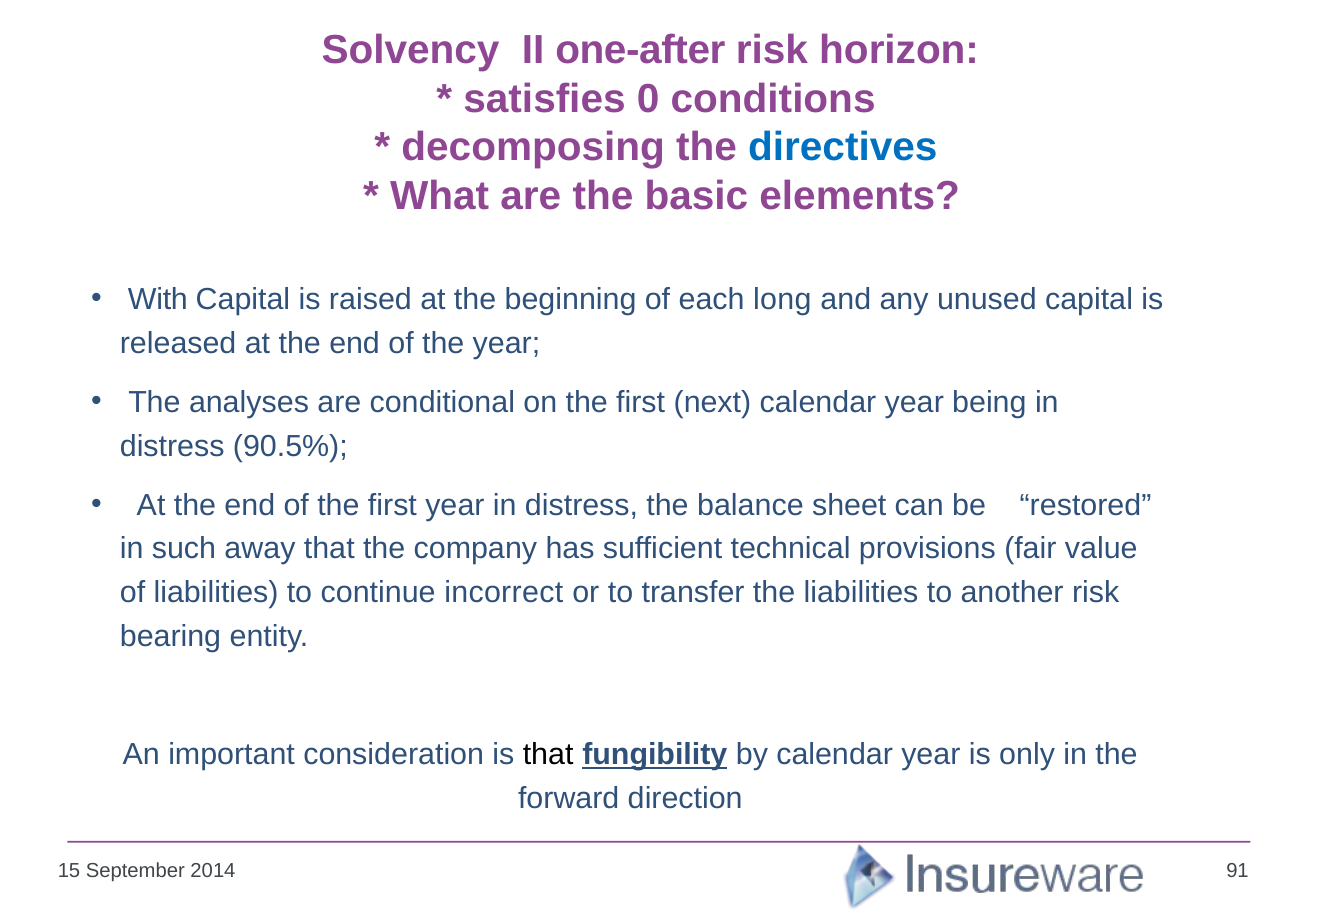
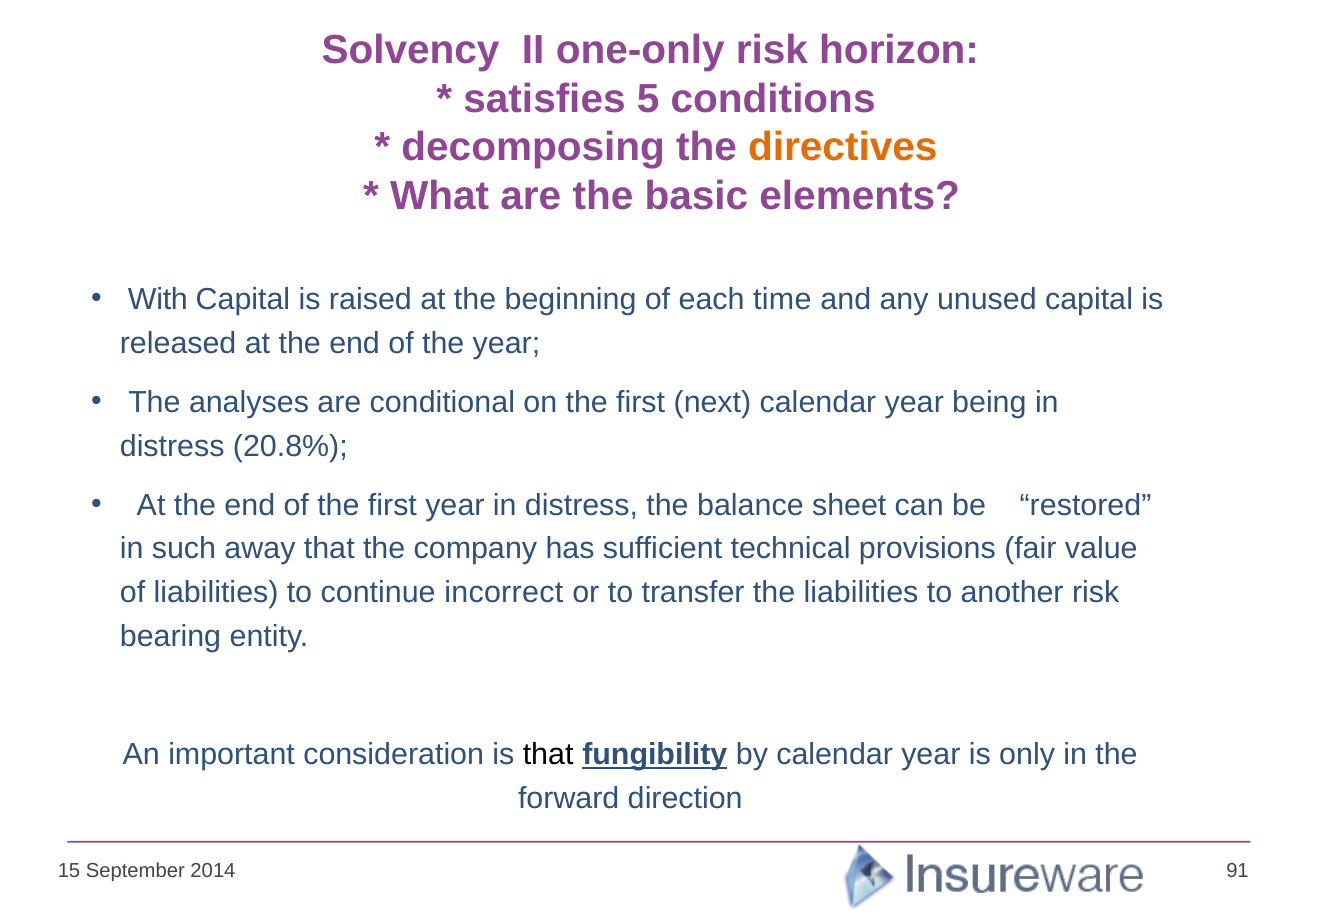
one-after: one-after -> one-only (640, 50)
0: 0 -> 5 (648, 99)
directives colour: blue -> orange (843, 147)
long: long -> time (782, 300)
90.5%: 90.5% -> 20.8% (290, 446)
